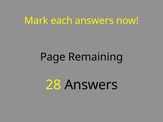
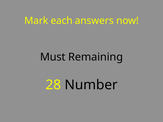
Page: Page -> Must (53, 57)
28 Answers: Answers -> Number (91, 85)
